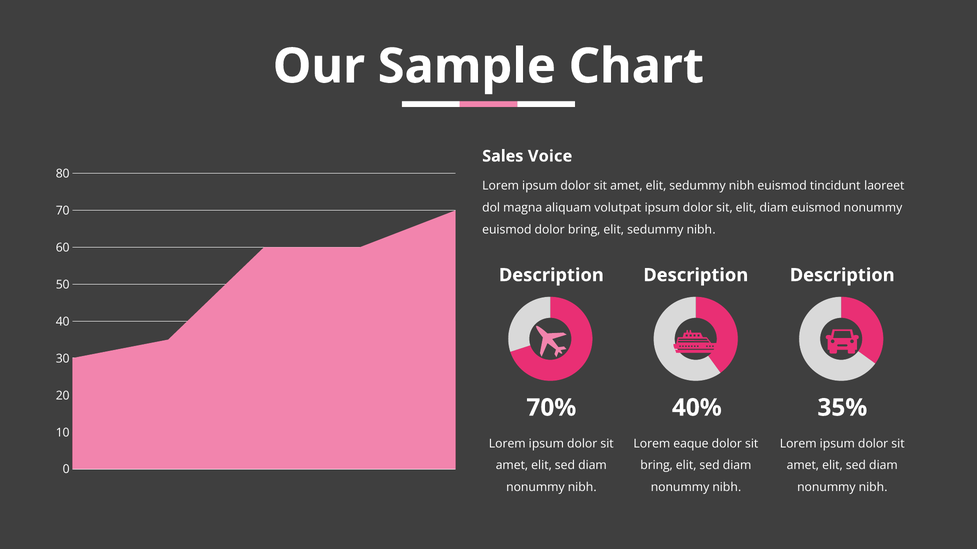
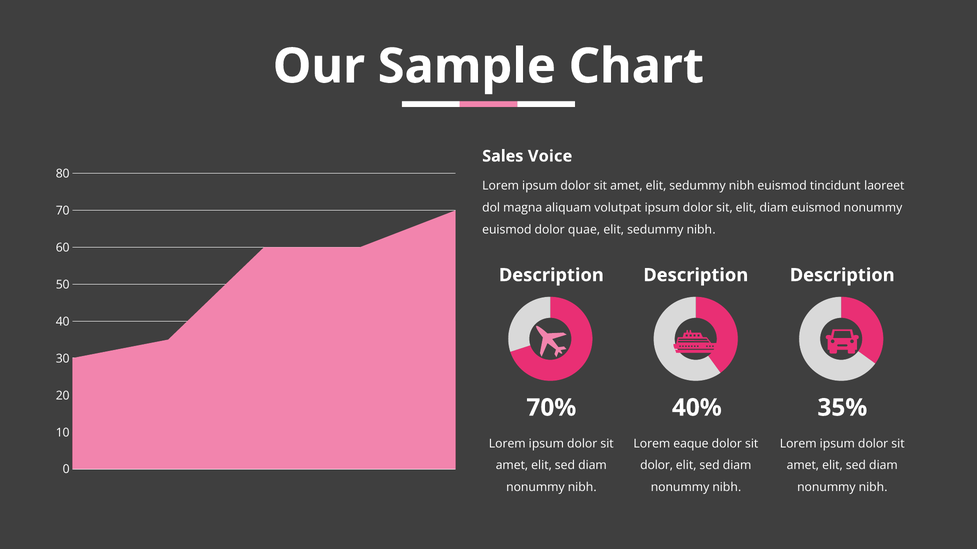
dolor bring: bring -> quae (584, 230)
bring: bring -> dolor (657, 466)
